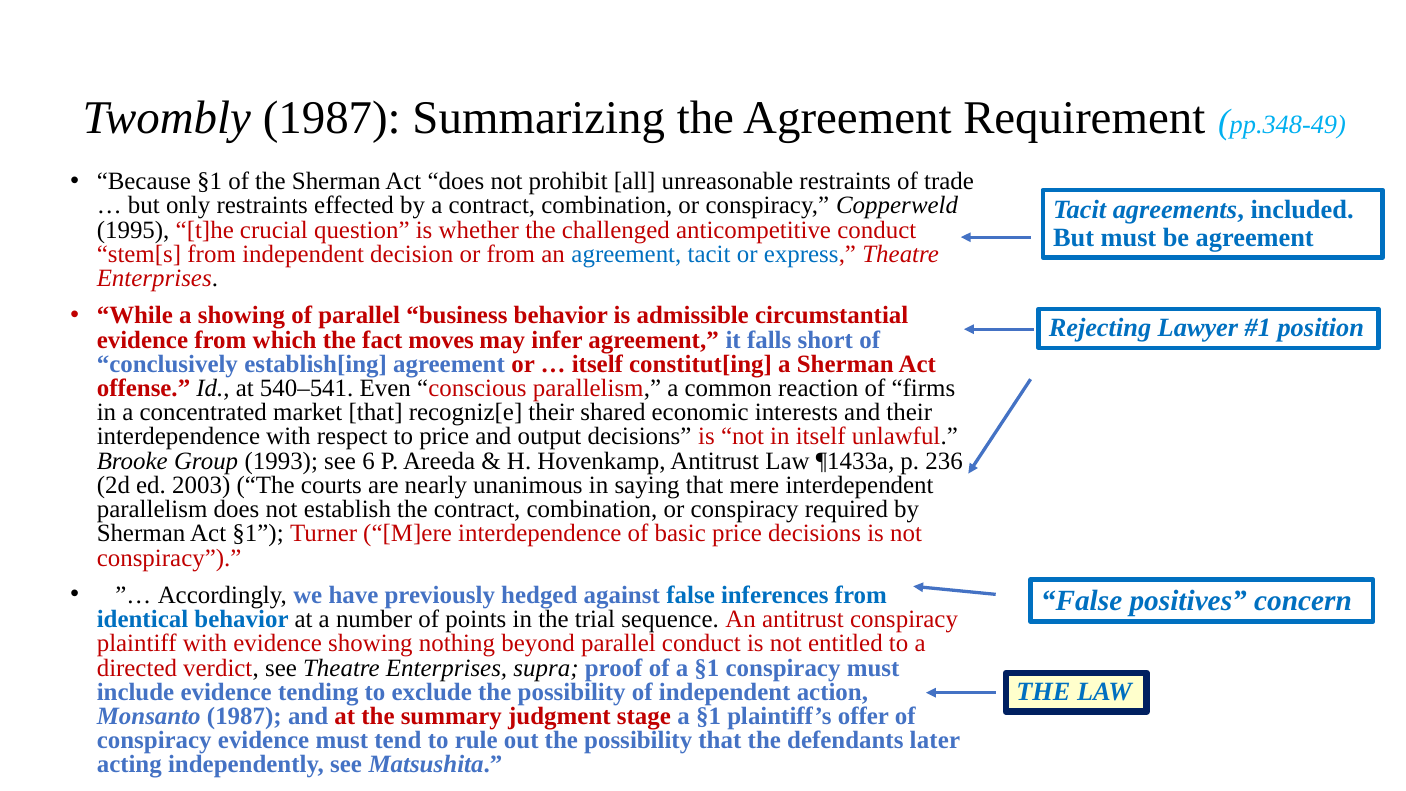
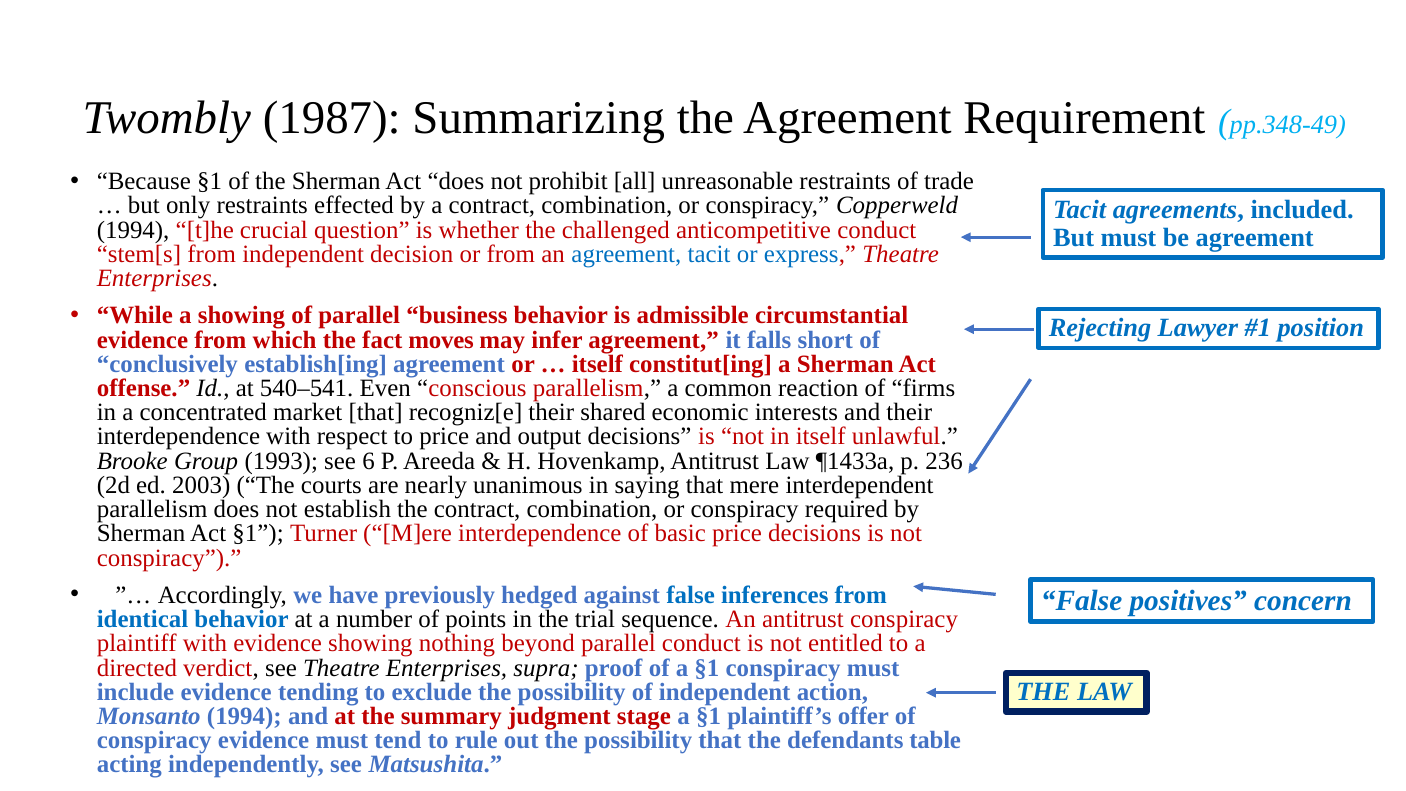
1995: 1995 -> 1994 (133, 230)
Monsanto 1987: 1987 -> 1994 (244, 716)
later: later -> table (935, 740)
